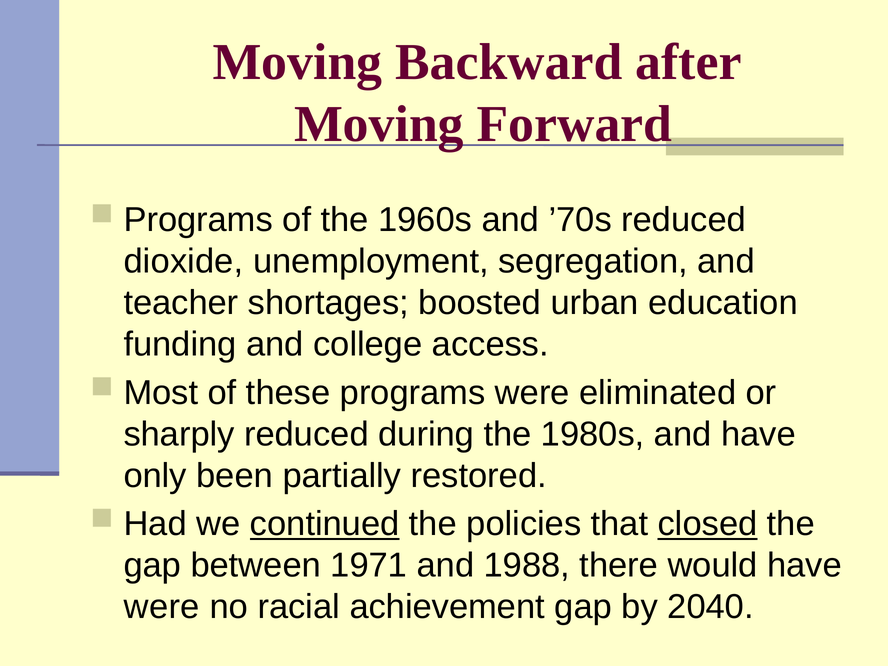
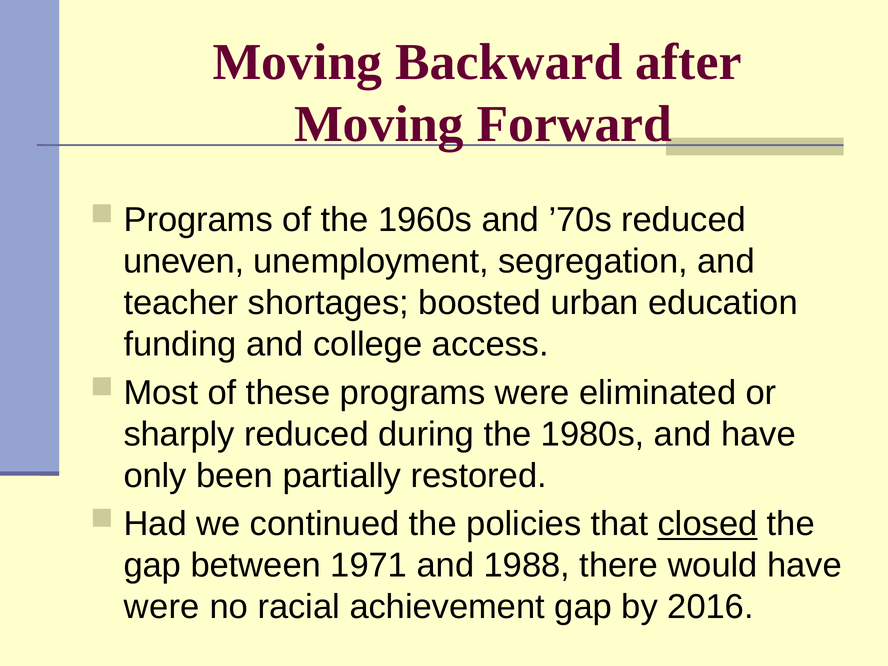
dioxide: dioxide -> uneven (184, 261)
continued underline: present -> none (325, 524)
2040: 2040 -> 2016 (711, 607)
